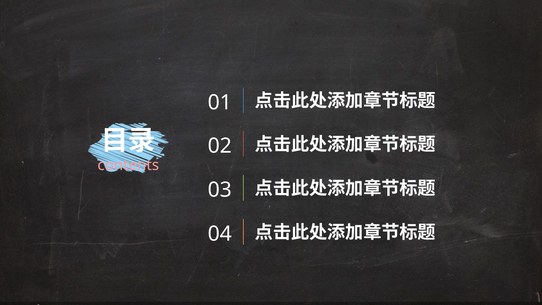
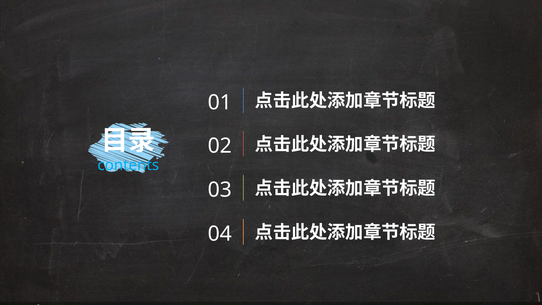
contents colour: pink -> light blue (128, 165)
